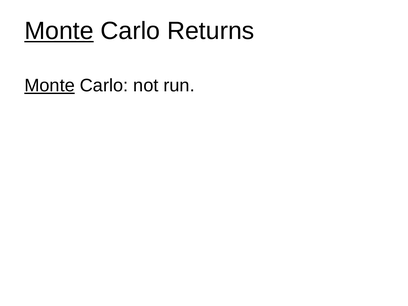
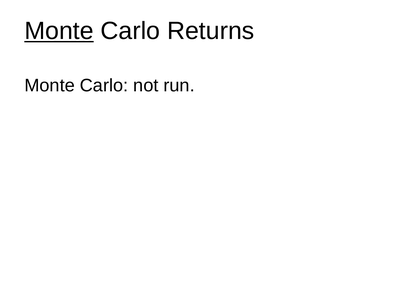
Monte underline: present -> none (50, 86)
